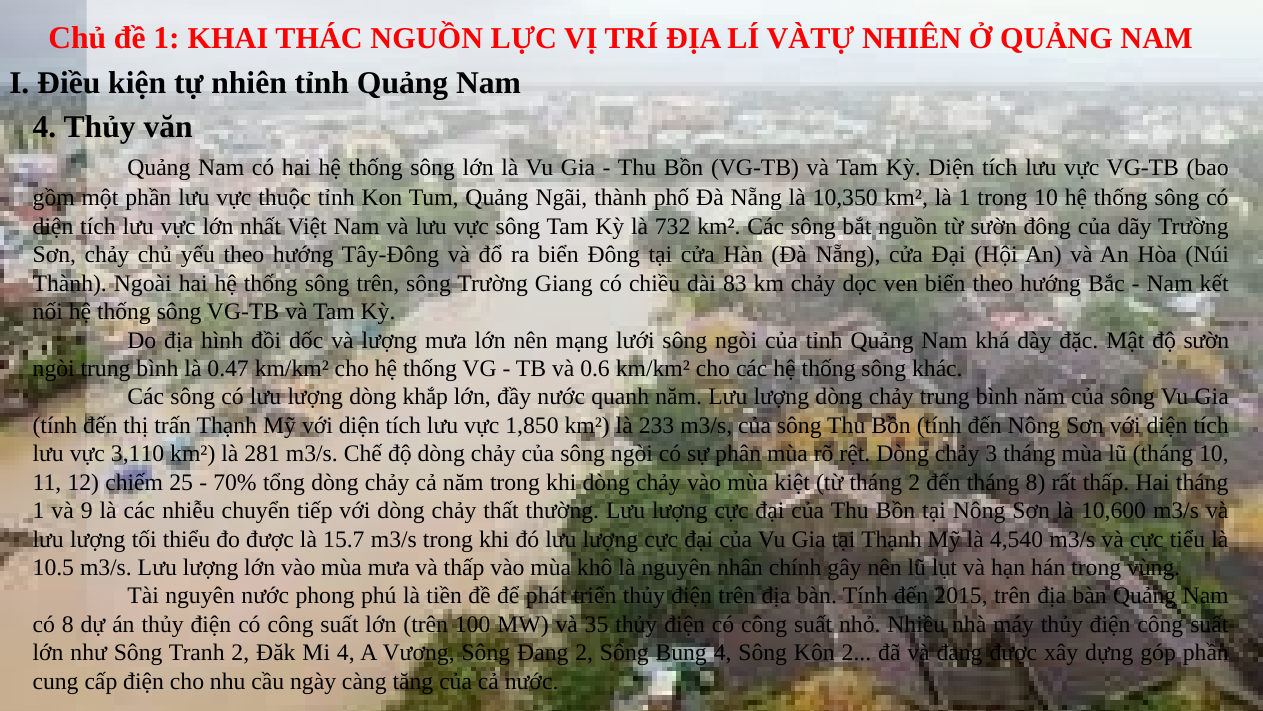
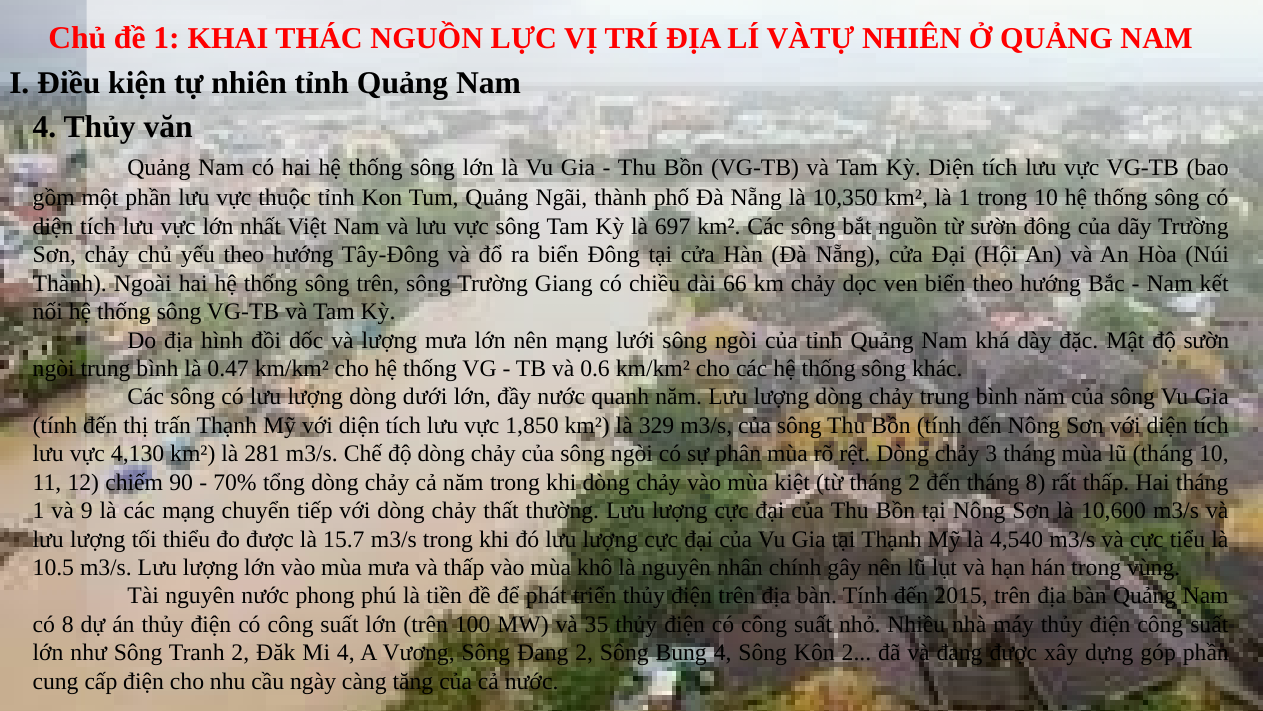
732: 732 -> 697 (673, 226)
83: 83 -> 66 (735, 283)
khắp: khắp -> dưới (425, 397)
233: 233 -> 329 (657, 425)
3,110: 3,110 -> 4,130 (138, 454)
25: 25 -> 90 (181, 482)
các nhiễu: nhiễu -> mạng (189, 511)
